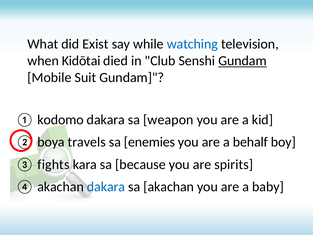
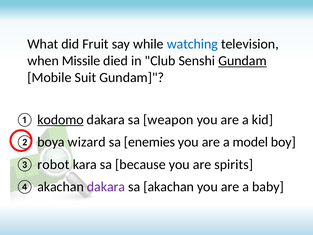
Exist: Exist -> Fruit (96, 44)
Kidōtai: Kidōtai -> Missile (81, 61)
kodomo underline: none -> present (60, 120)
travels: travels -> wizard (87, 142)
behalf: behalf -> model (250, 142)
fights: fights -> robot (53, 164)
dakara colour: blue -> purple (106, 187)
